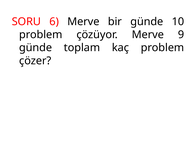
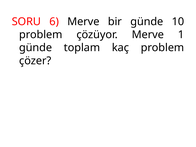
9: 9 -> 1 (181, 35)
